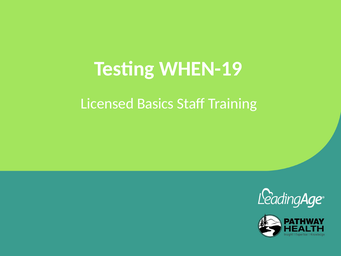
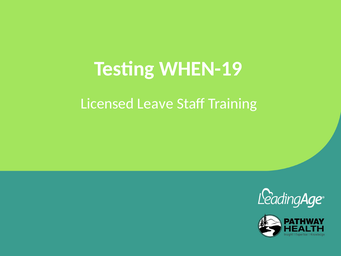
Basics: Basics -> Leave (155, 104)
